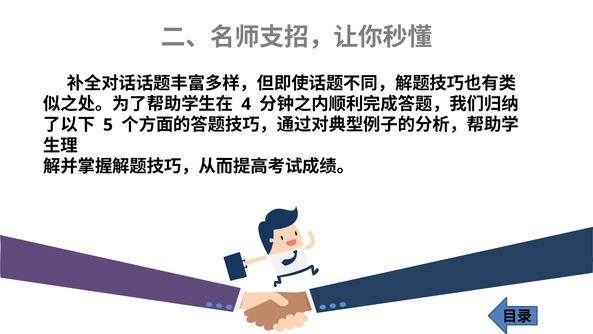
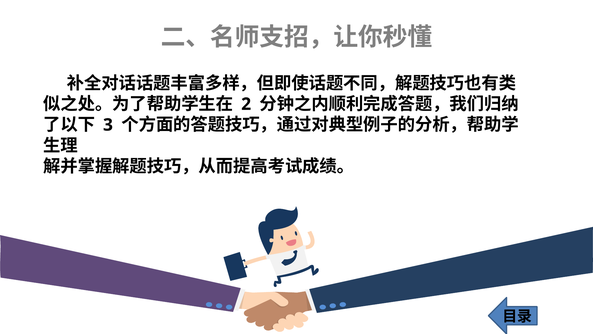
4: 4 -> 2 (246, 104)
5: 5 -> 3 (108, 125)
